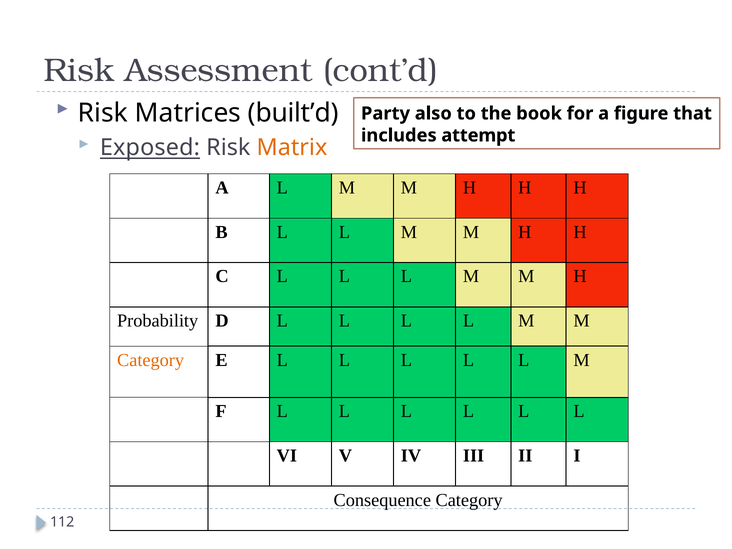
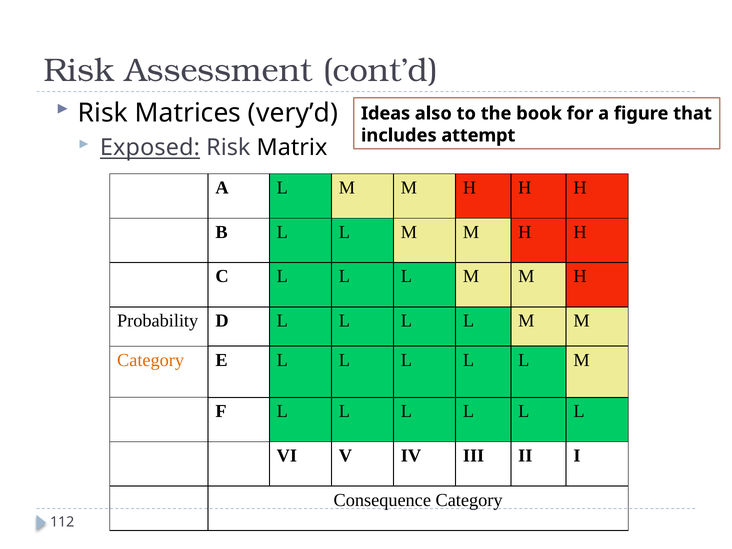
built’d: built’d -> very’d (293, 113)
Party: Party -> Ideas (386, 113)
Matrix colour: orange -> black (292, 148)
